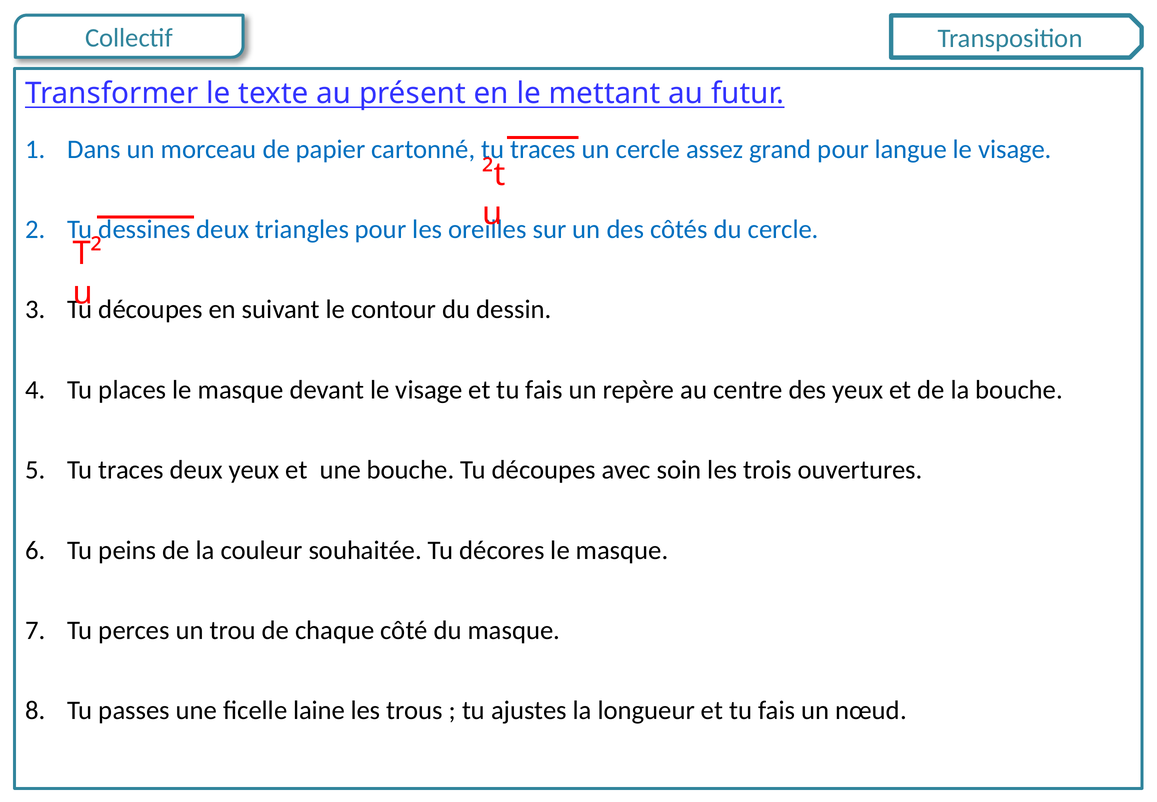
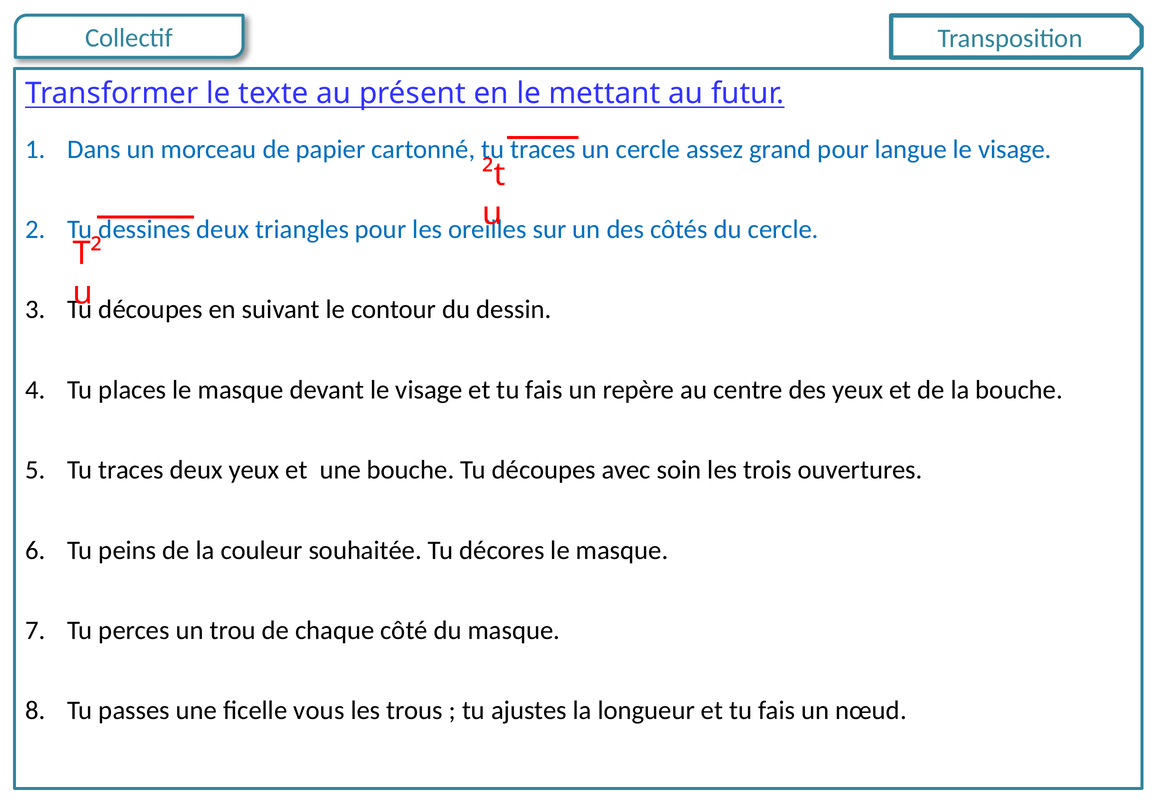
laine: laine -> vous (319, 710)
